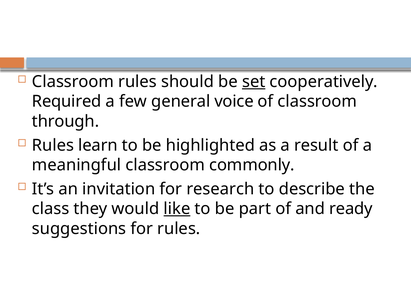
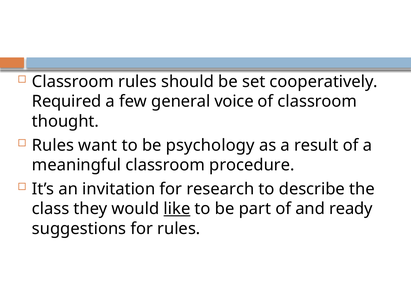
set underline: present -> none (254, 82)
through: through -> thought (66, 121)
learn: learn -> want (98, 145)
highlighted: highlighted -> psychology (210, 145)
commonly: commonly -> procedure (252, 165)
